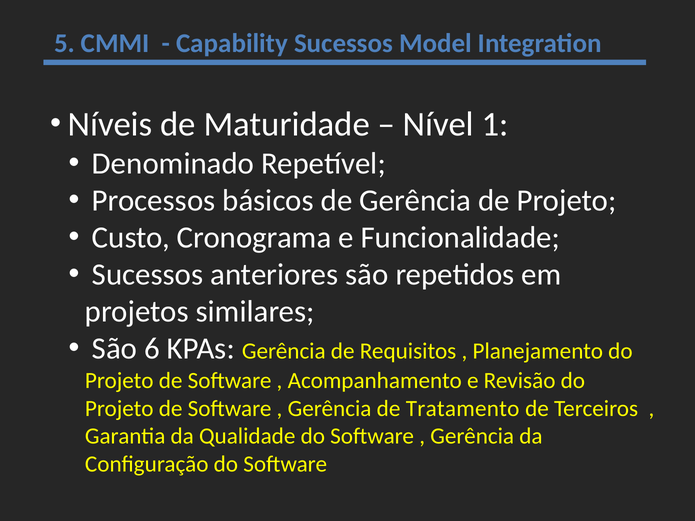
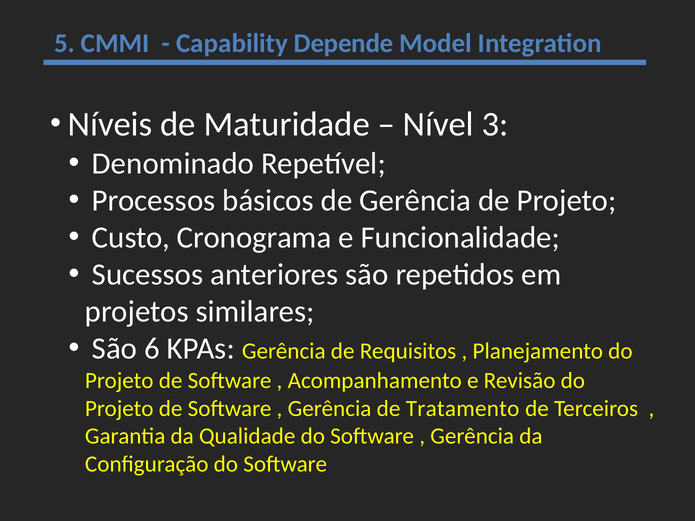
Capability Sucessos: Sucessos -> Depende (344, 43)
1: 1 -> 3 (495, 124)
